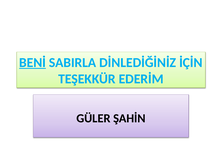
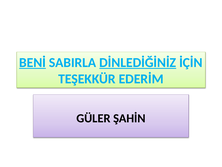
DİNLEDİĞİNİZ underline: none -> present (138, 62)
